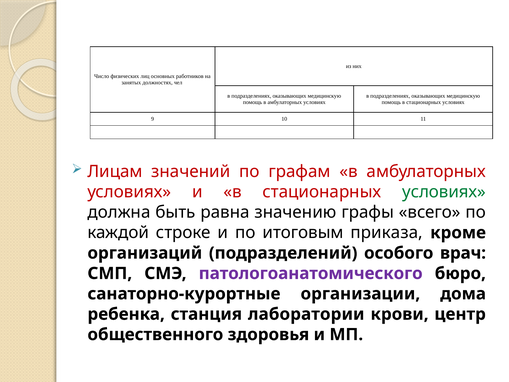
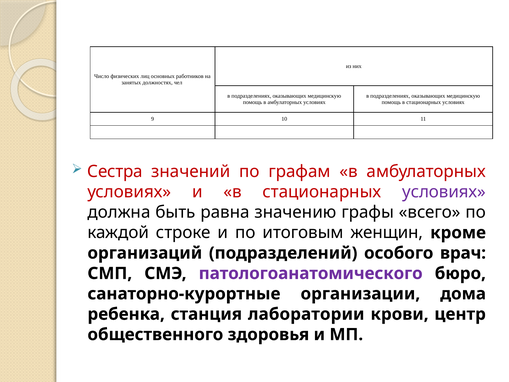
Лицам: Лицам -> Сестра (115, 171)
условиях colour: green -> purple (444, 192)
приказа: приказа -> женщин (387, 233)
